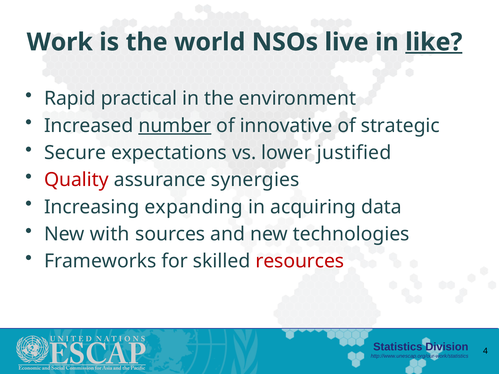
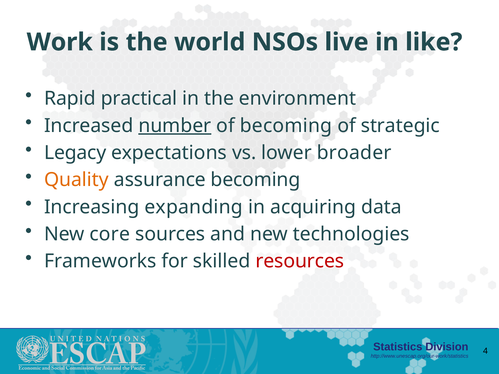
like underline: present -> none (434, 42)
of innovative: innovative -> becoming (286, 126)
Secure: Secure -> Legacy (75, 153)
justified: justified -> broader (354, 153)
Quality colour: red -> orange (76, 180)
assurance synergies: synergies -> becoming (255, 180)
with: with -> core (110, 234)
